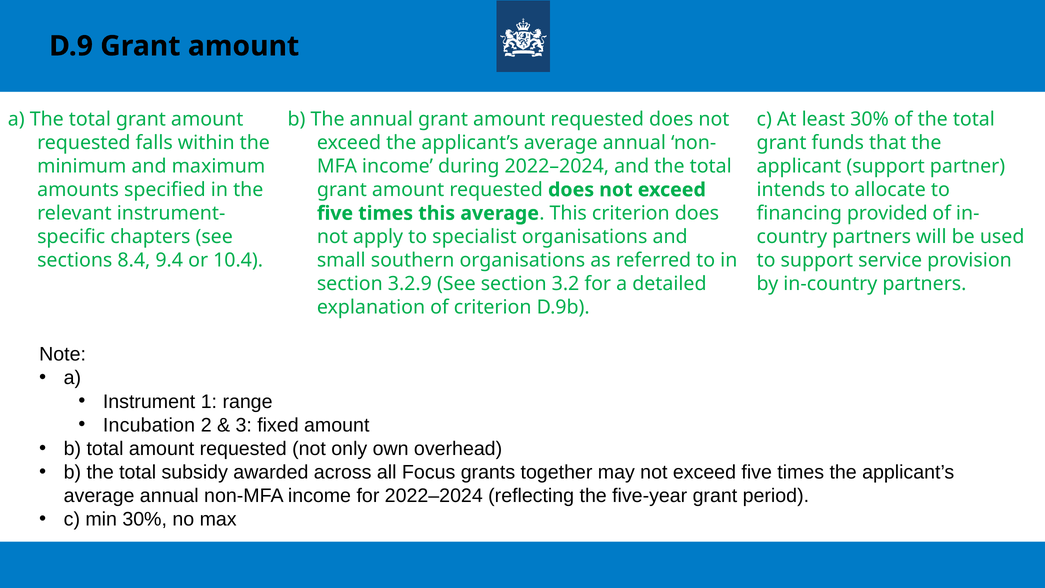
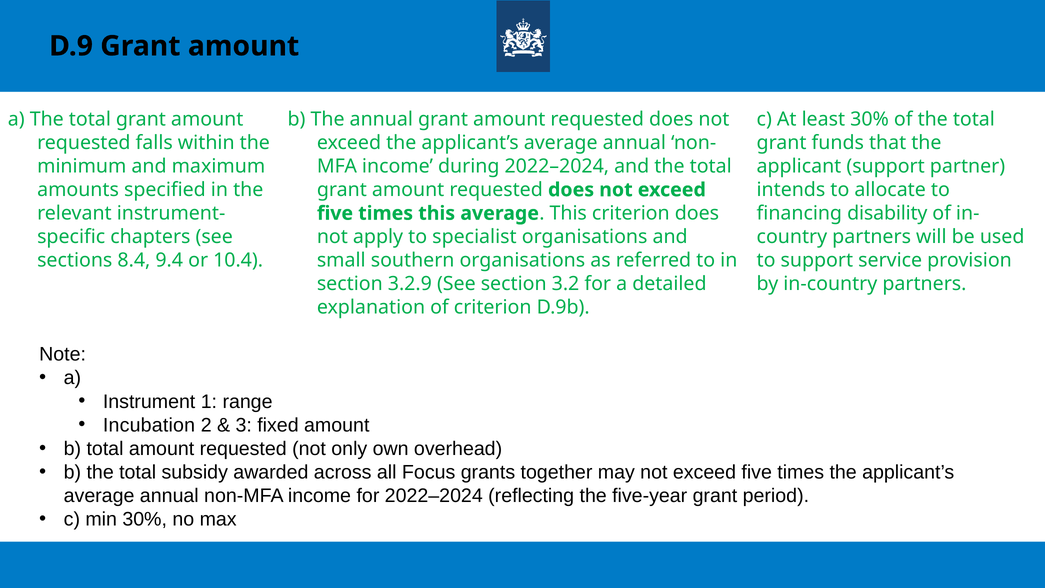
provided: provided -> disability (887, 213)
